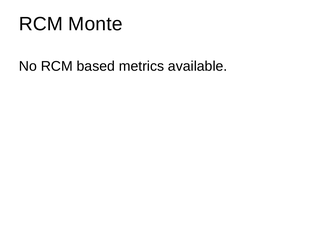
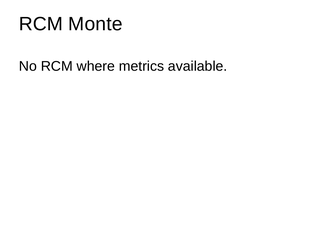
based: based -> where (96, 66)
